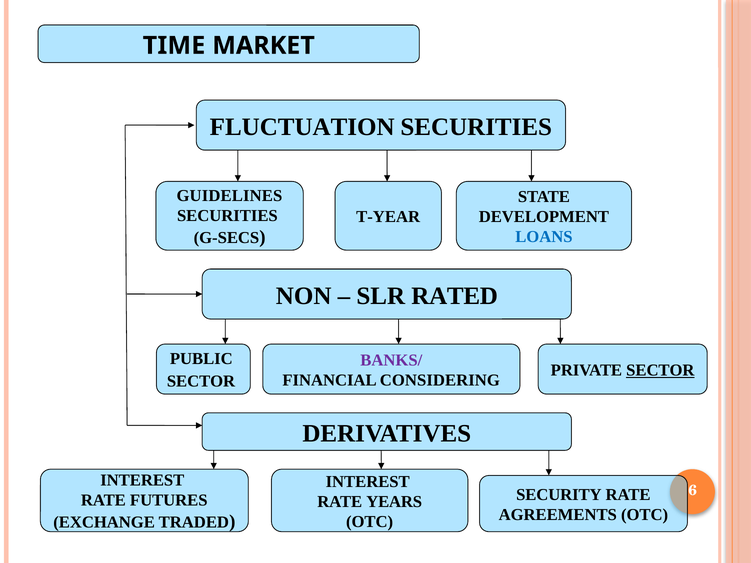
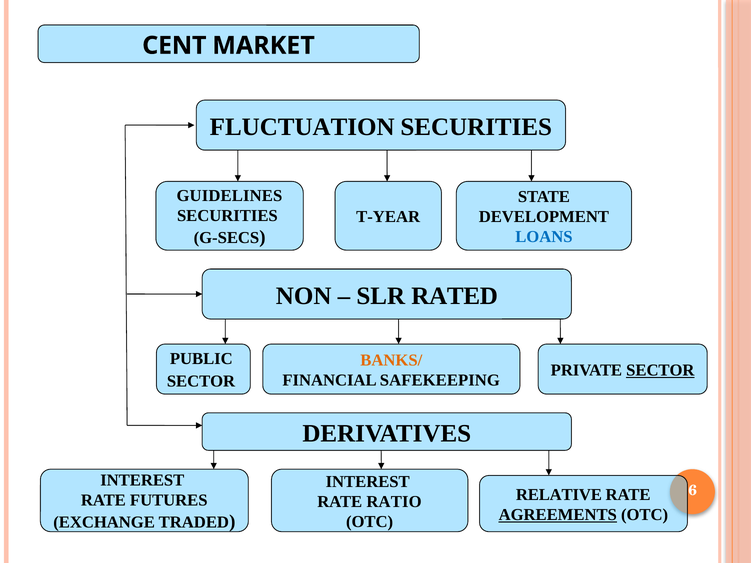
TIME: TIME -> CENT (174, 46)
BANKS/ colour: purple -> orange (391, 360)
CONSIDERING: CONSIDERING -> SAFEKEEPING (440, 380)
SECURITY: SECURITY -> RELATIVE (559, 495)
YEARS: YEARS -> RATIO (394, 502)
AGREEMENTS underline: none -> present (558, 515)
